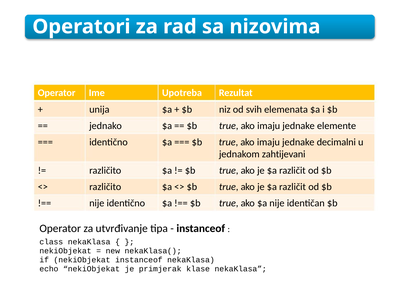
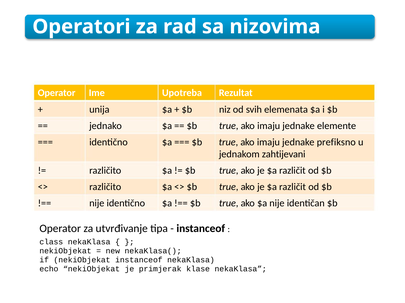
decimalni: decimalni -> prefiksno (336, 142)
